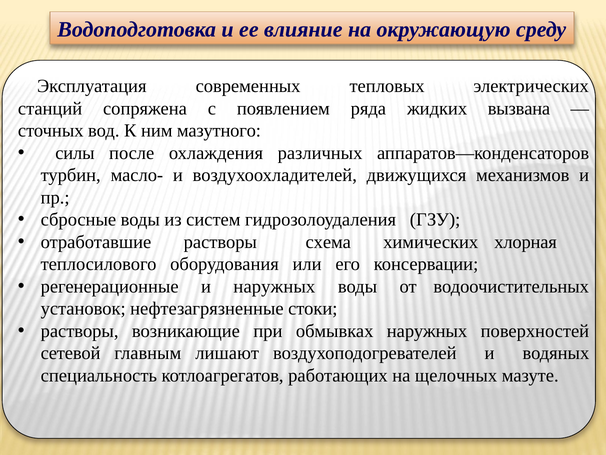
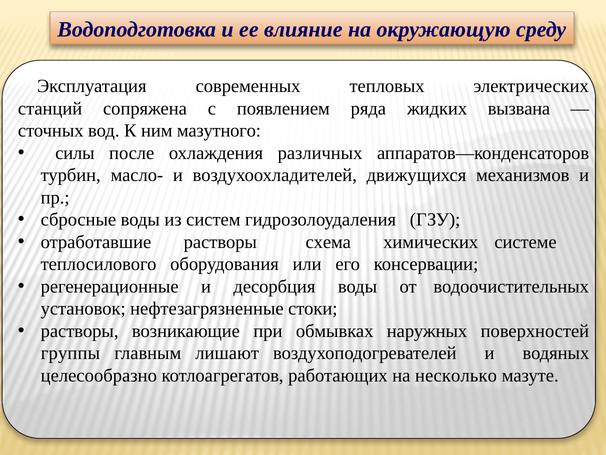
хлорная: хлорная -> системе (526, 242)
и наружных: наружных -> десорбция (274, 286)
сетевой: сетевой -> группы (70, 353)
специальность: специальность -> целесообразно (99, 375)
щелочных: щелочных -> несколько (456, 375)
